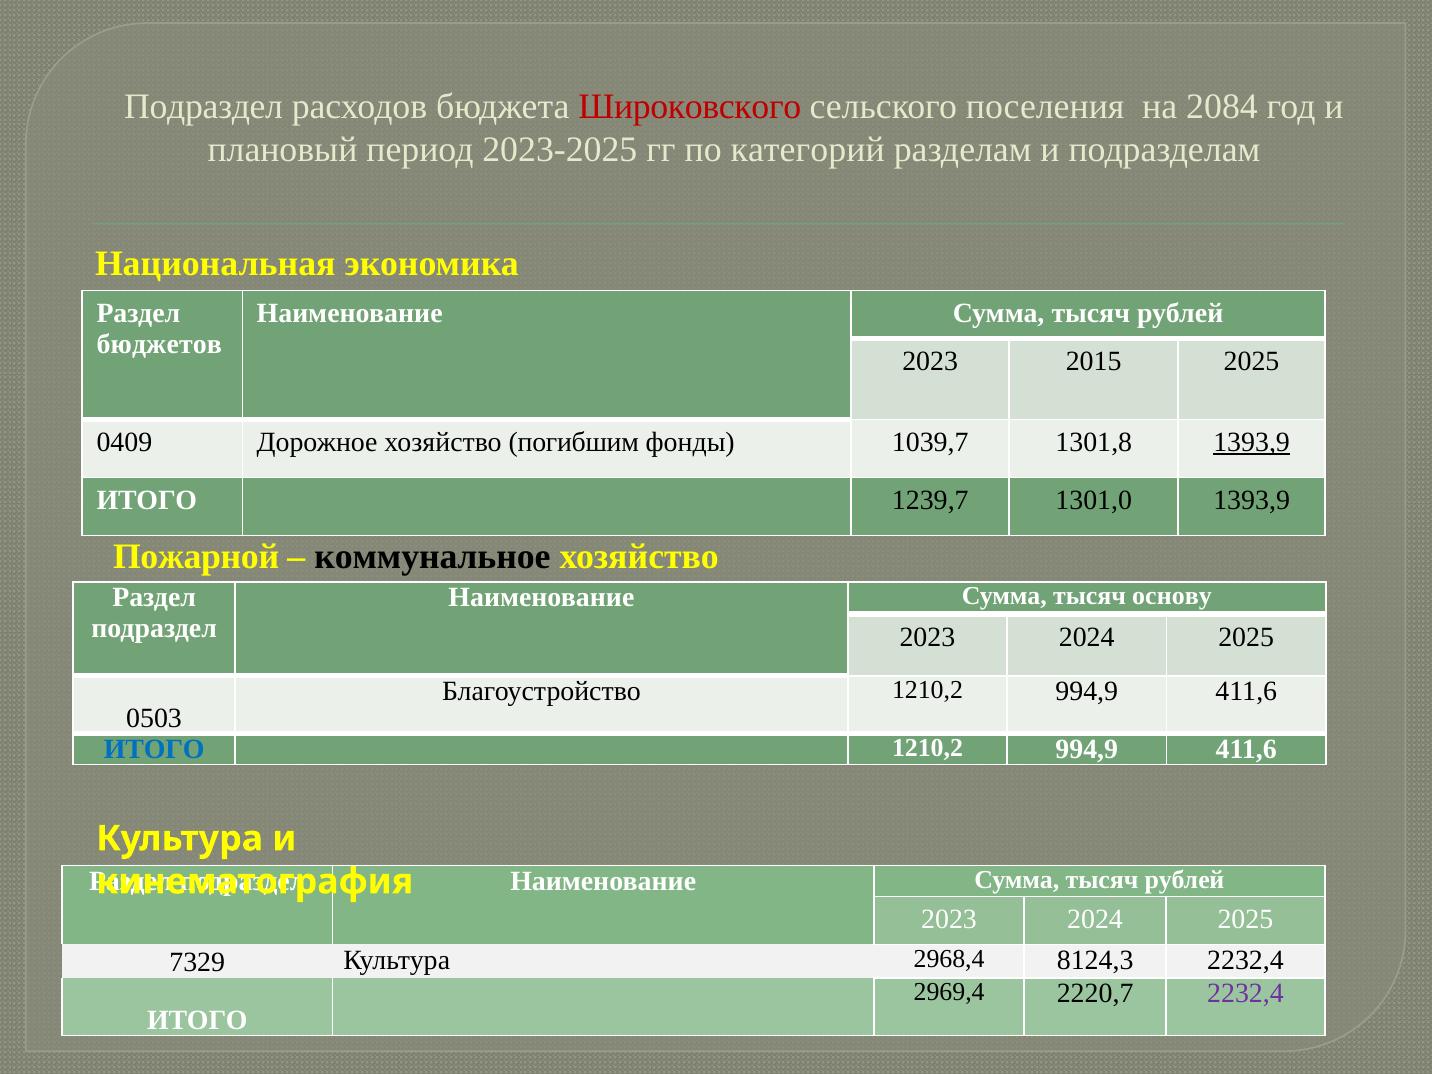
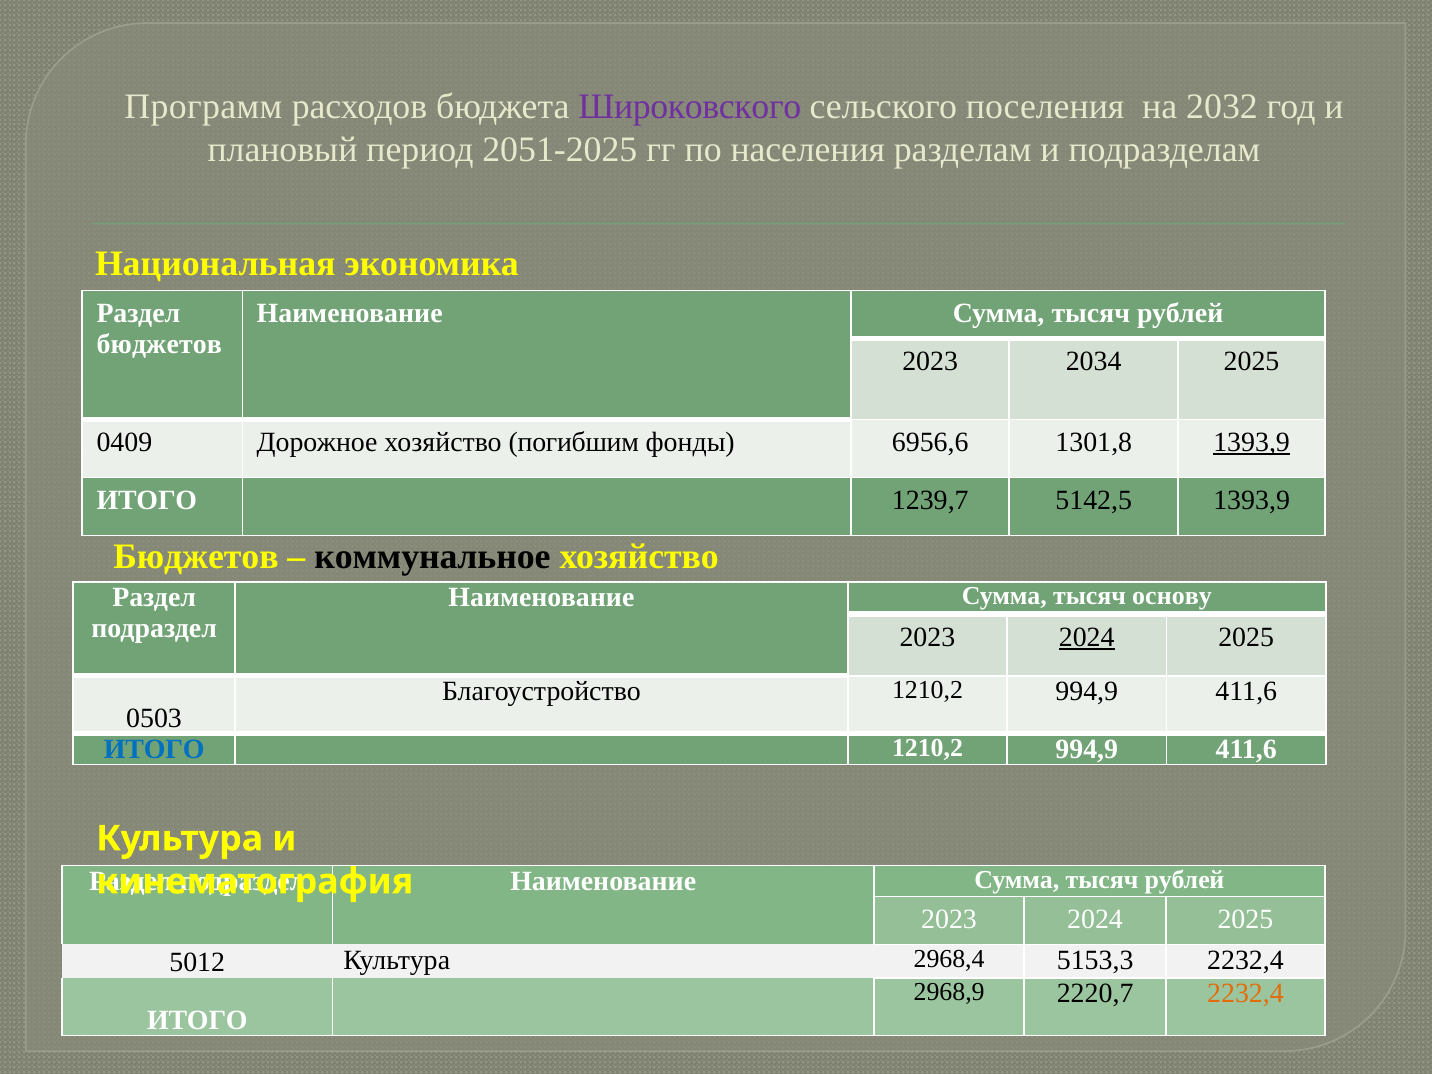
Подраздел: Подраздел -> Программ (203, 107)
Широковского colour: red -> purple (690, 107)
2084: 2084 -> 2032 (1222, 107)
2023-2025: 2023-2025 -> 2051-2025 (560, 150)
категорий: категорий -> населения (808, 150)
2015: 2015 -> 2034 (1094, 361)
1039,7: 1039,7 -> 6956,6 (930, 442)
1301,0: 1301,0 -> 5142,5 (1094, 500)
Пожарной: Пожарной -> Бюджетов (196, 557)
2024 underline: none -> present (1087, 637)
7329: 7329 -> 5012 (197, 963)
8124,3: 8124,3 -> 5153,3 (1095, 960)
2969,4: 2969,4 -> 2968,9 (949, 992)
2232,4 colour: purple -> orange (1245, 993)
